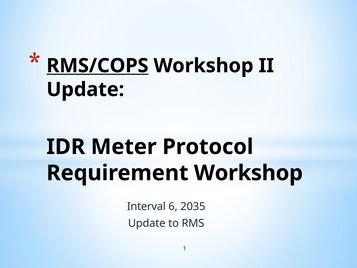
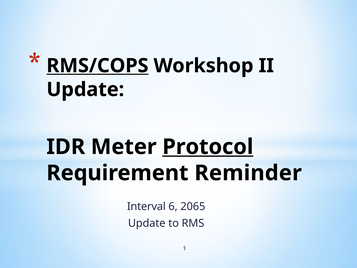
Protocol underline: none -> present (208, 147)
Requirement Workshop: Workshop -> Reminder (248, 173)
2035: 2035 -> 2065 (193, 206)
